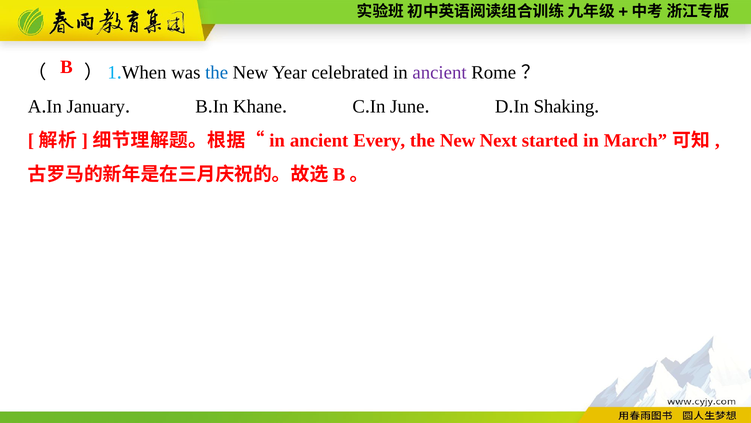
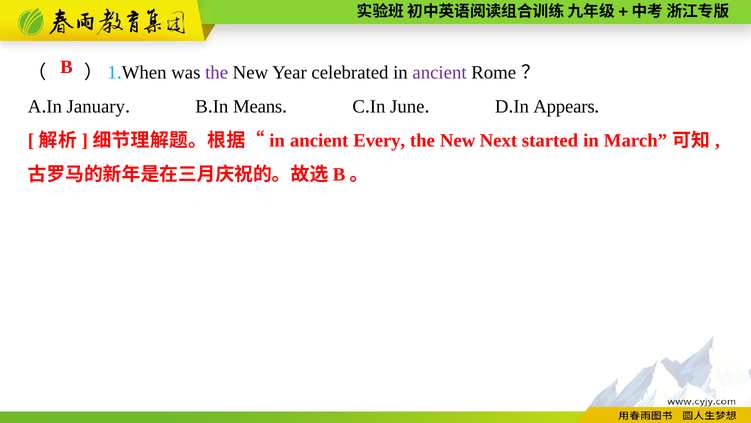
the colour: blue -> purple (217, 73)
Khane: Khane -> Means (258, 106)
Shaking: Shaking -> Appears (564, 106)
